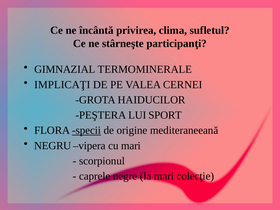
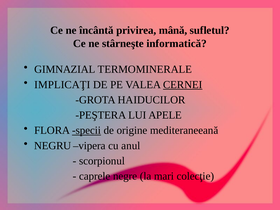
clima: clima -> mână (173, 30)
participanţi: participanţi -> informatică (177, 43)
CERNEI underline: none -> present (183, 85)
SPORT: SPORT -> APELE (165, 115)
cu mari: mari -> anul (131, 146)
